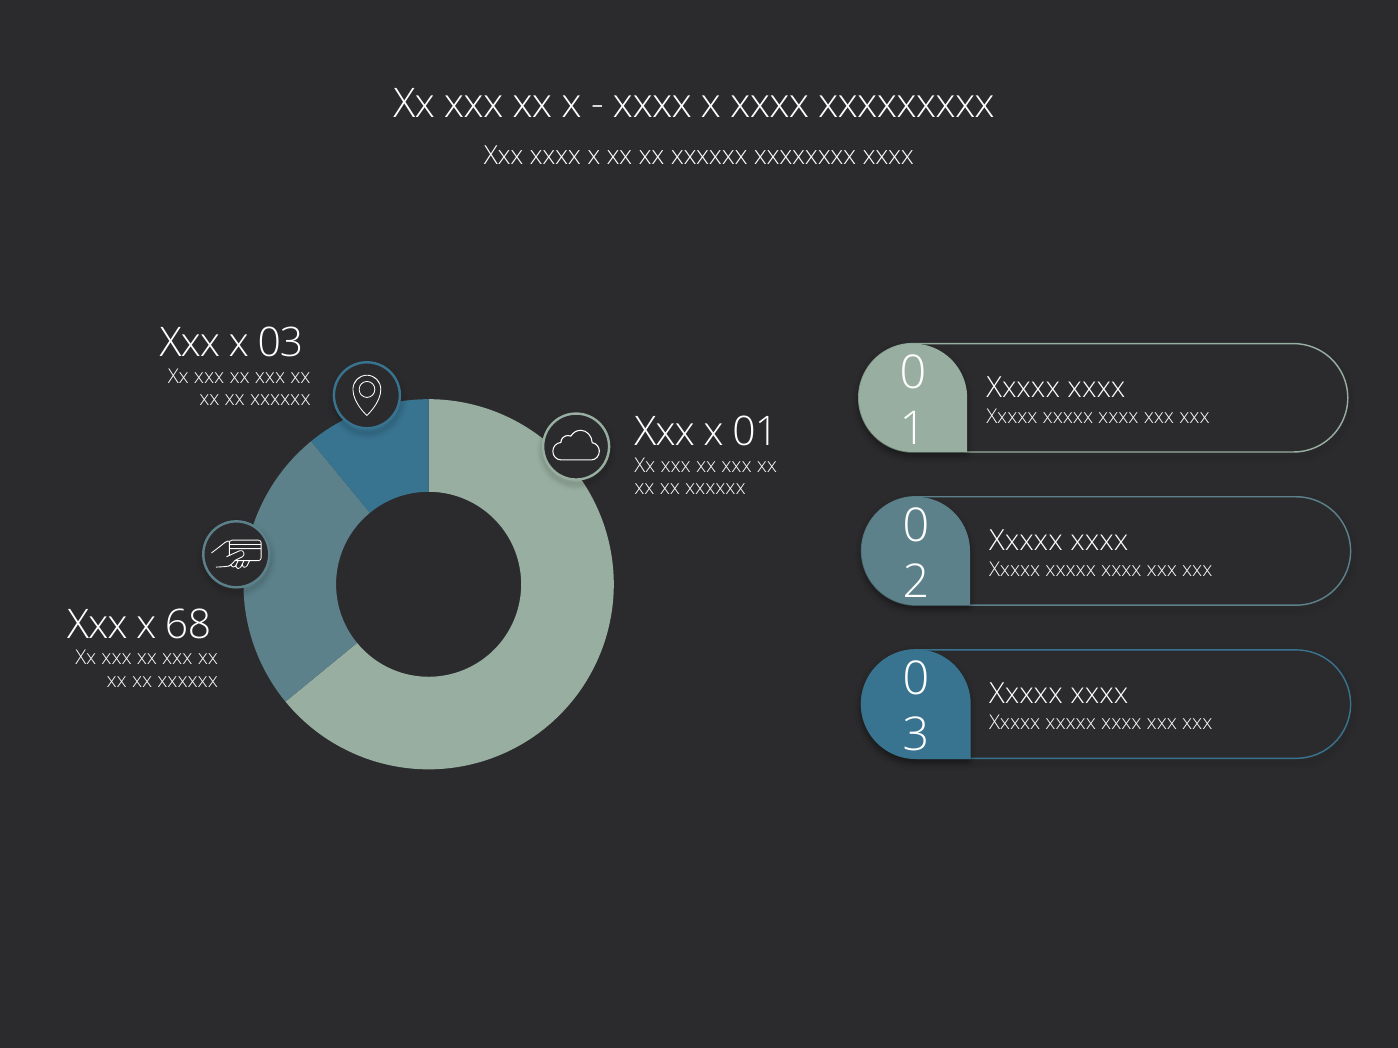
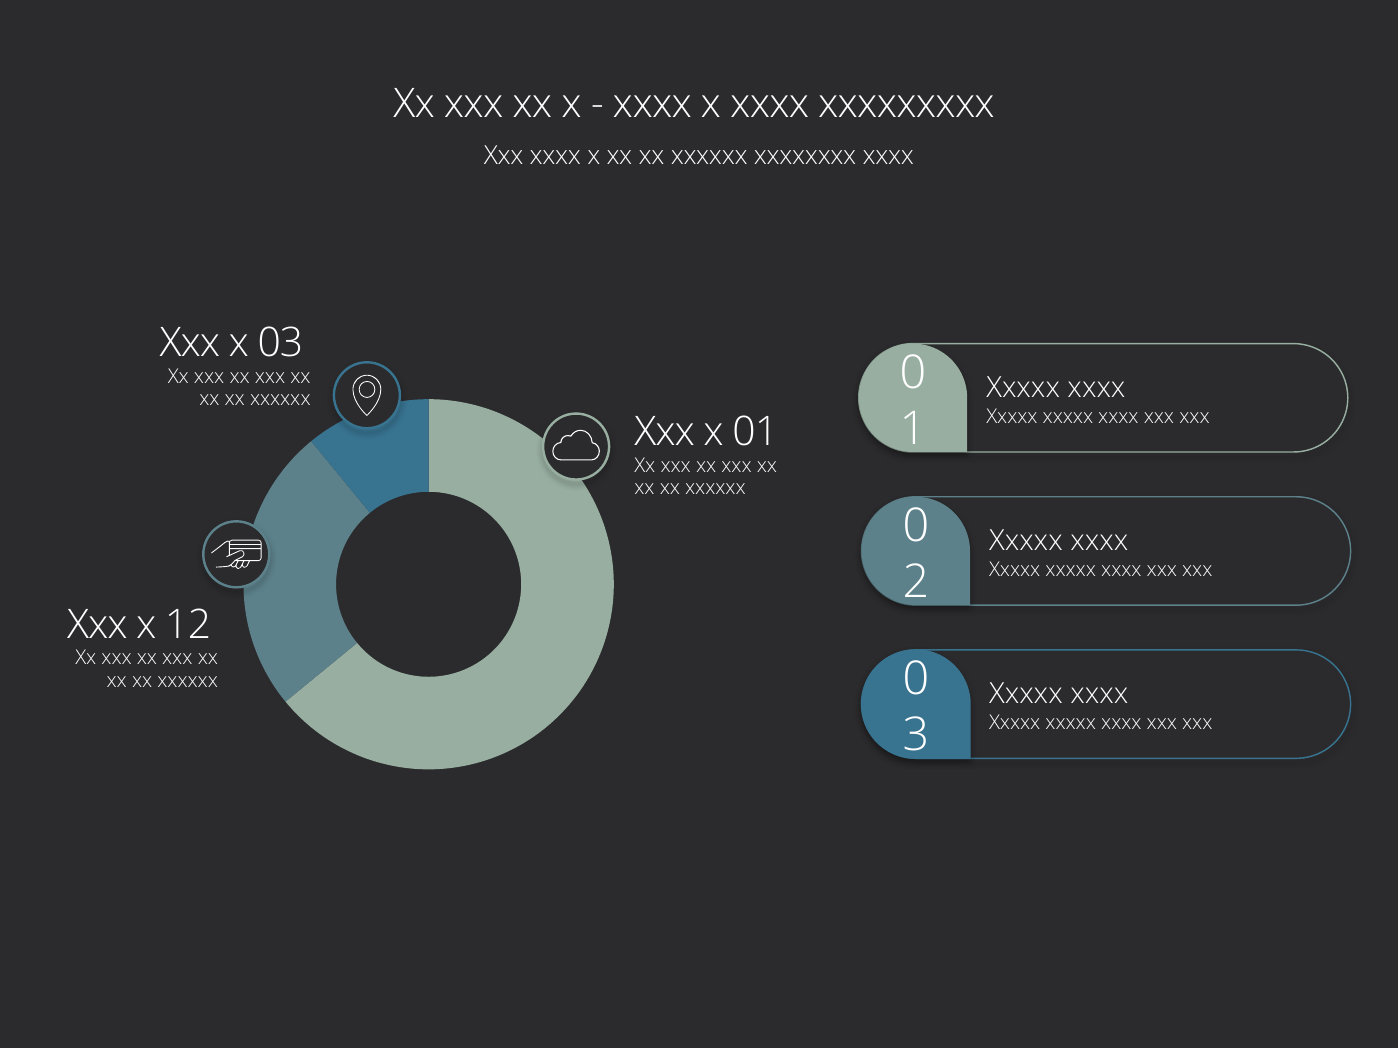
68: 68 -> 12 (188, 625)
